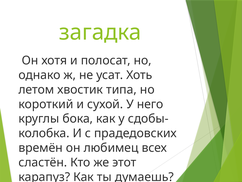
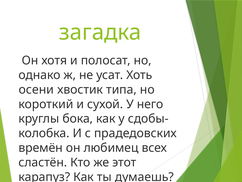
летом: летом -> осени (36, 89)
